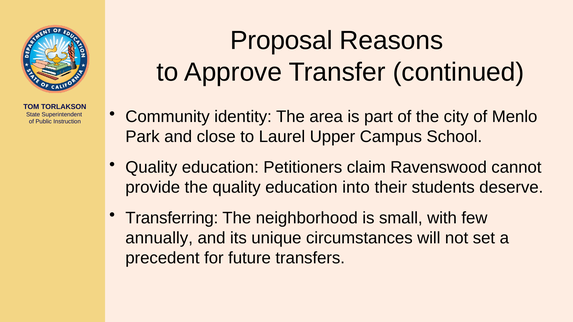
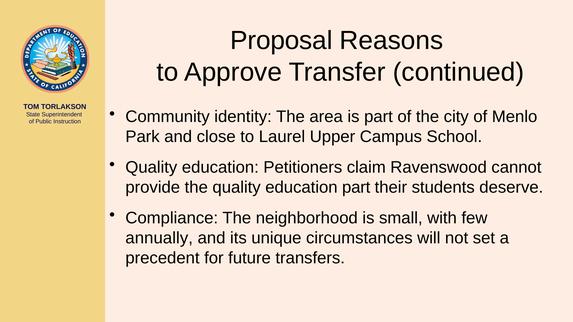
education into: into -> part (356, 187)
Transferring: Transferring -> Compliance (172, 218)
